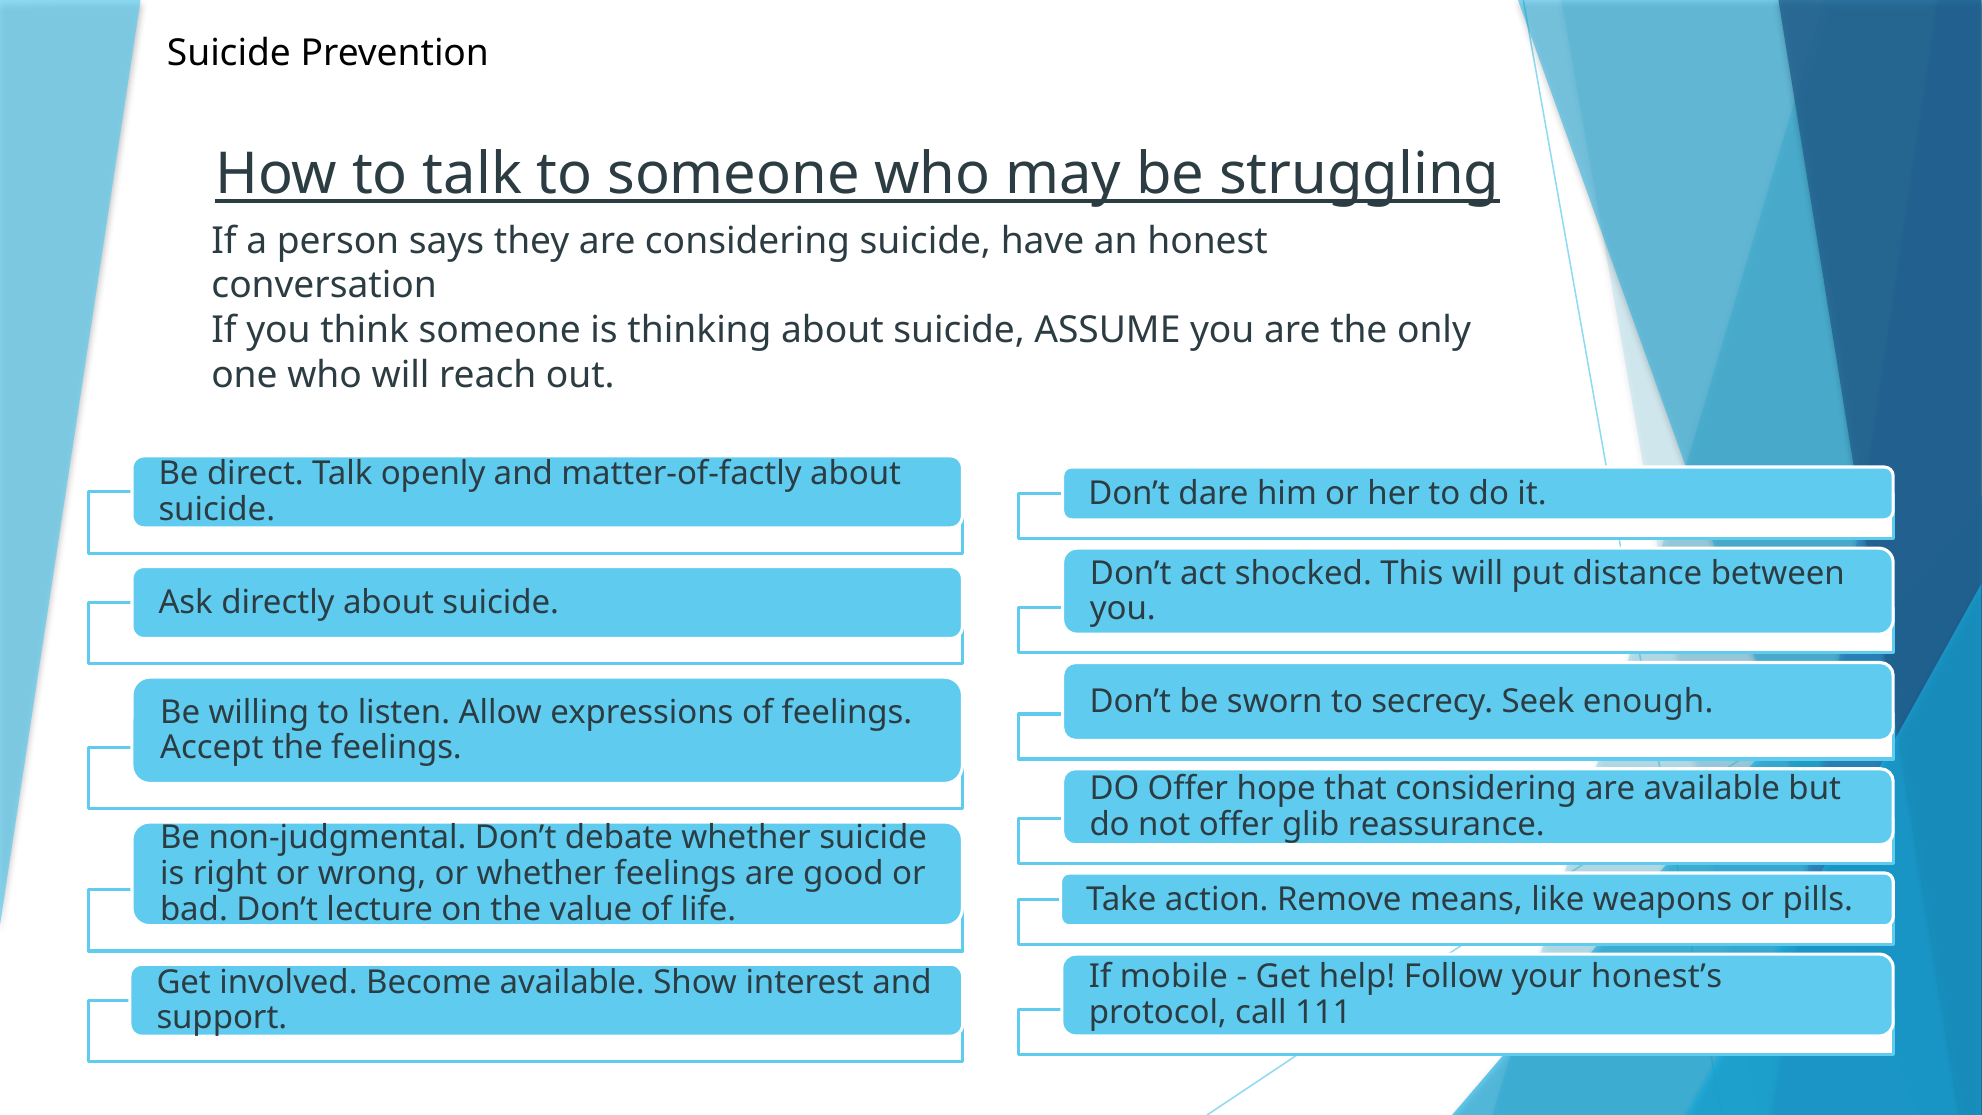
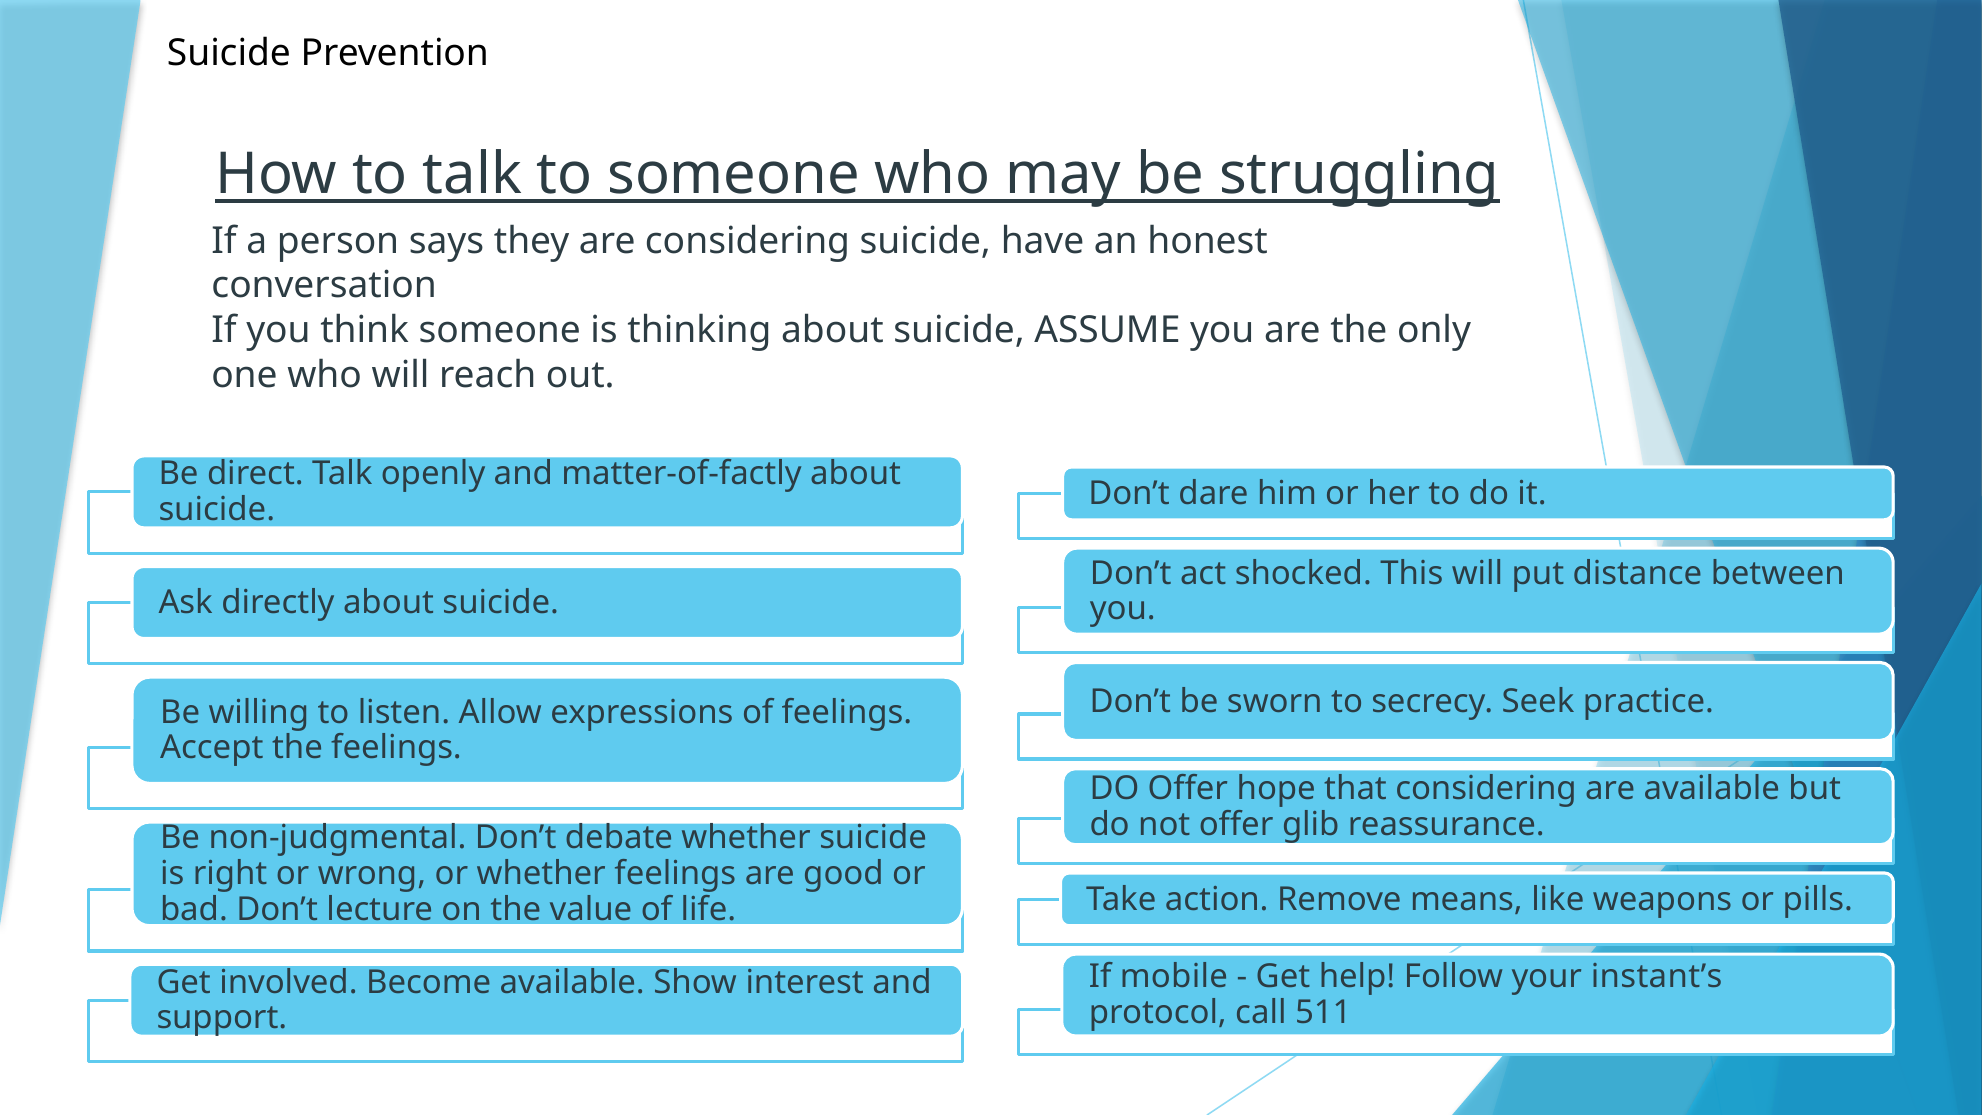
enough: enough -> practice (1648, 701)
honest’s: honest’s -> instant’s (1657, 977)
111: 111 -> 511 (1323, 1012)
